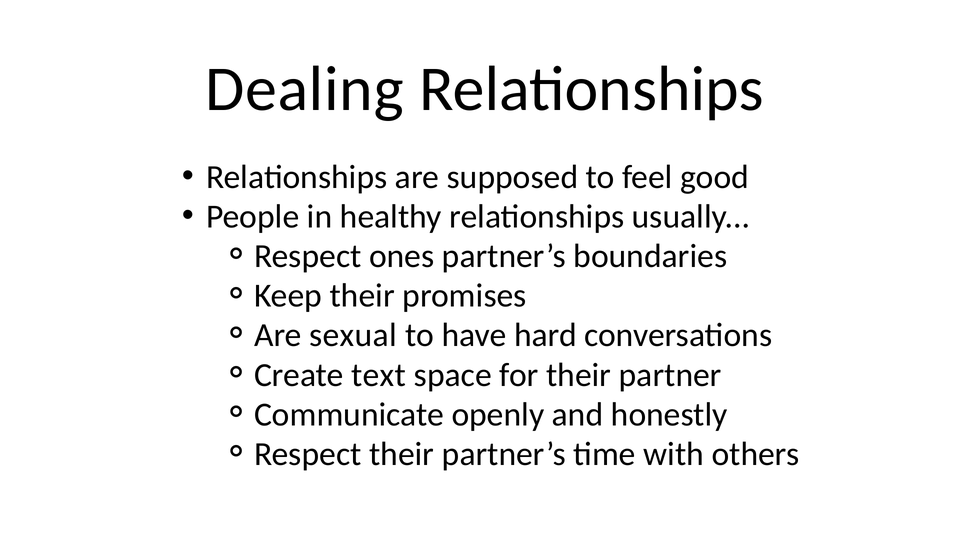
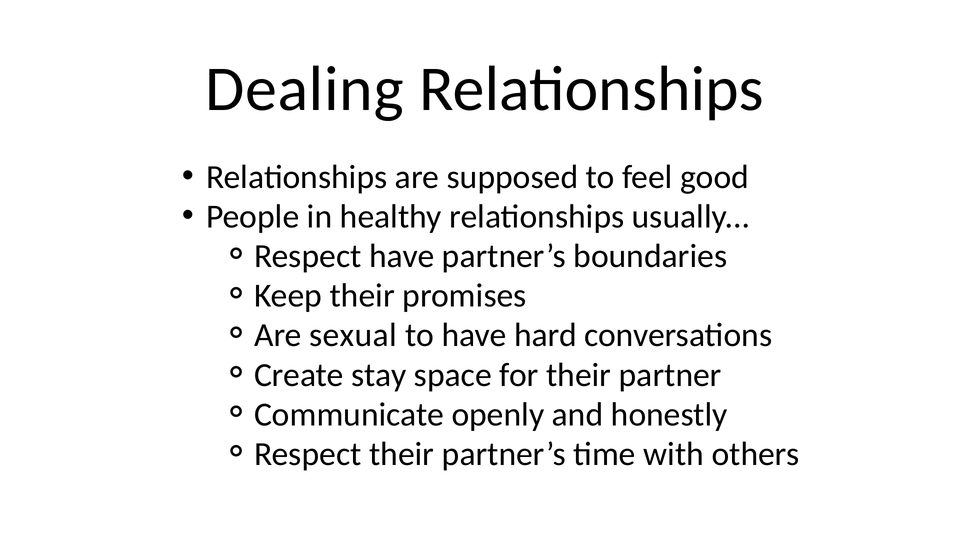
Respect ones: ones -> have (402, 256)
text: text -> stay (379, 375)
